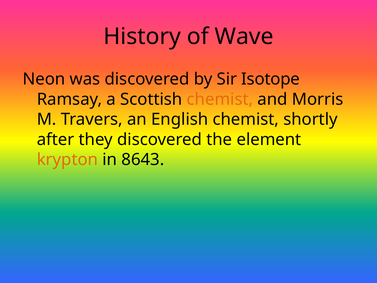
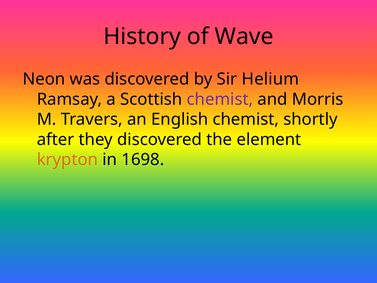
Isotope: Isotope -> Helium (270, 79)
chemist colour: orange -> purple (220, 99)
8643: 8643 -> 1698 (143, 160)
